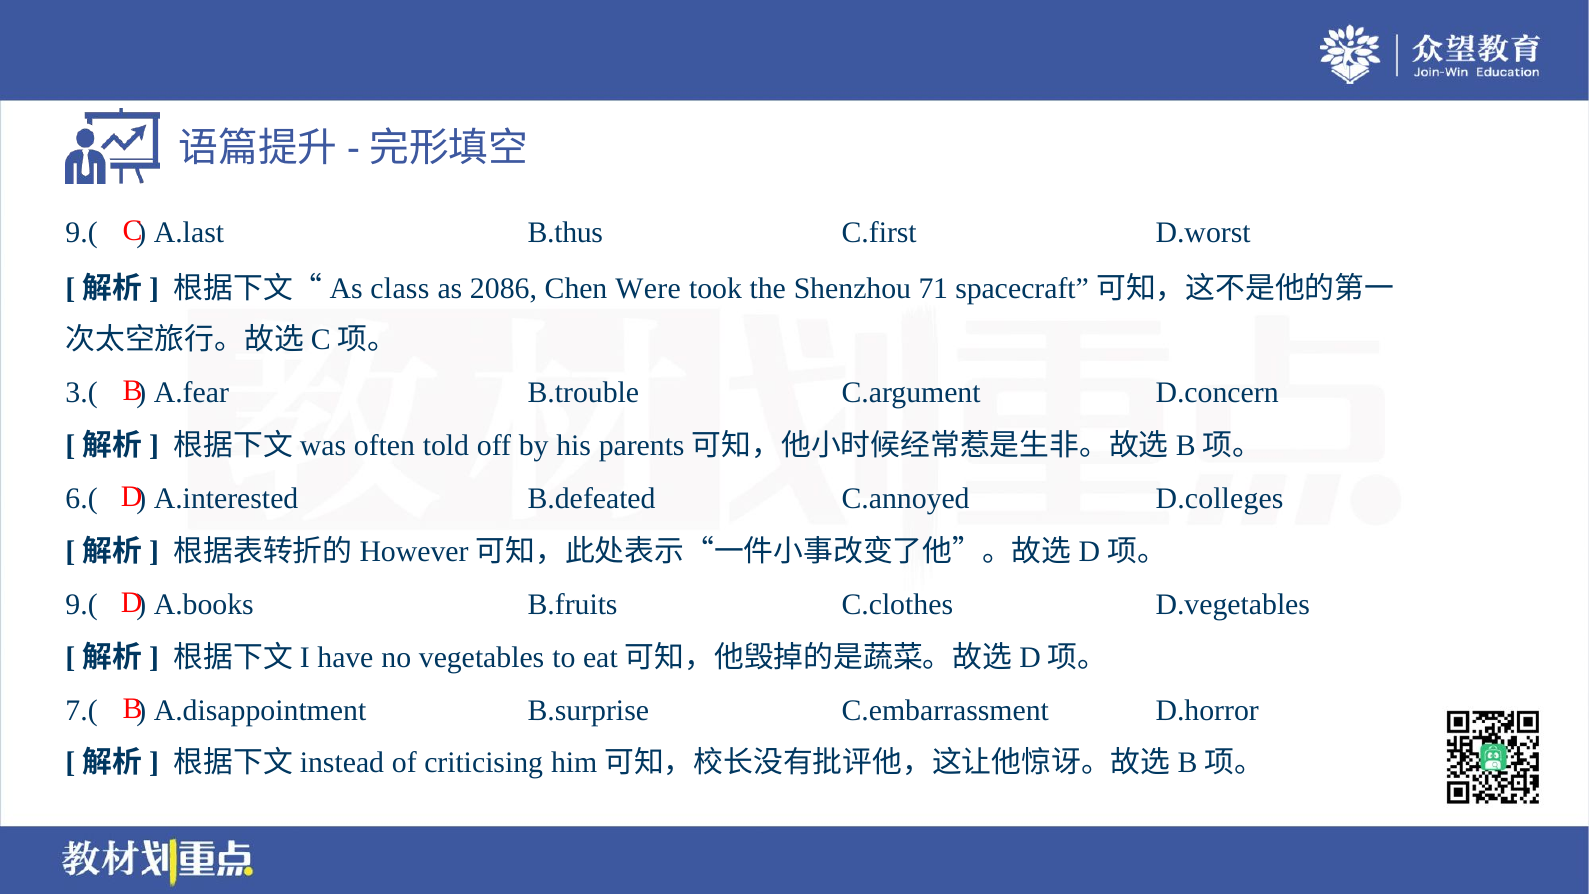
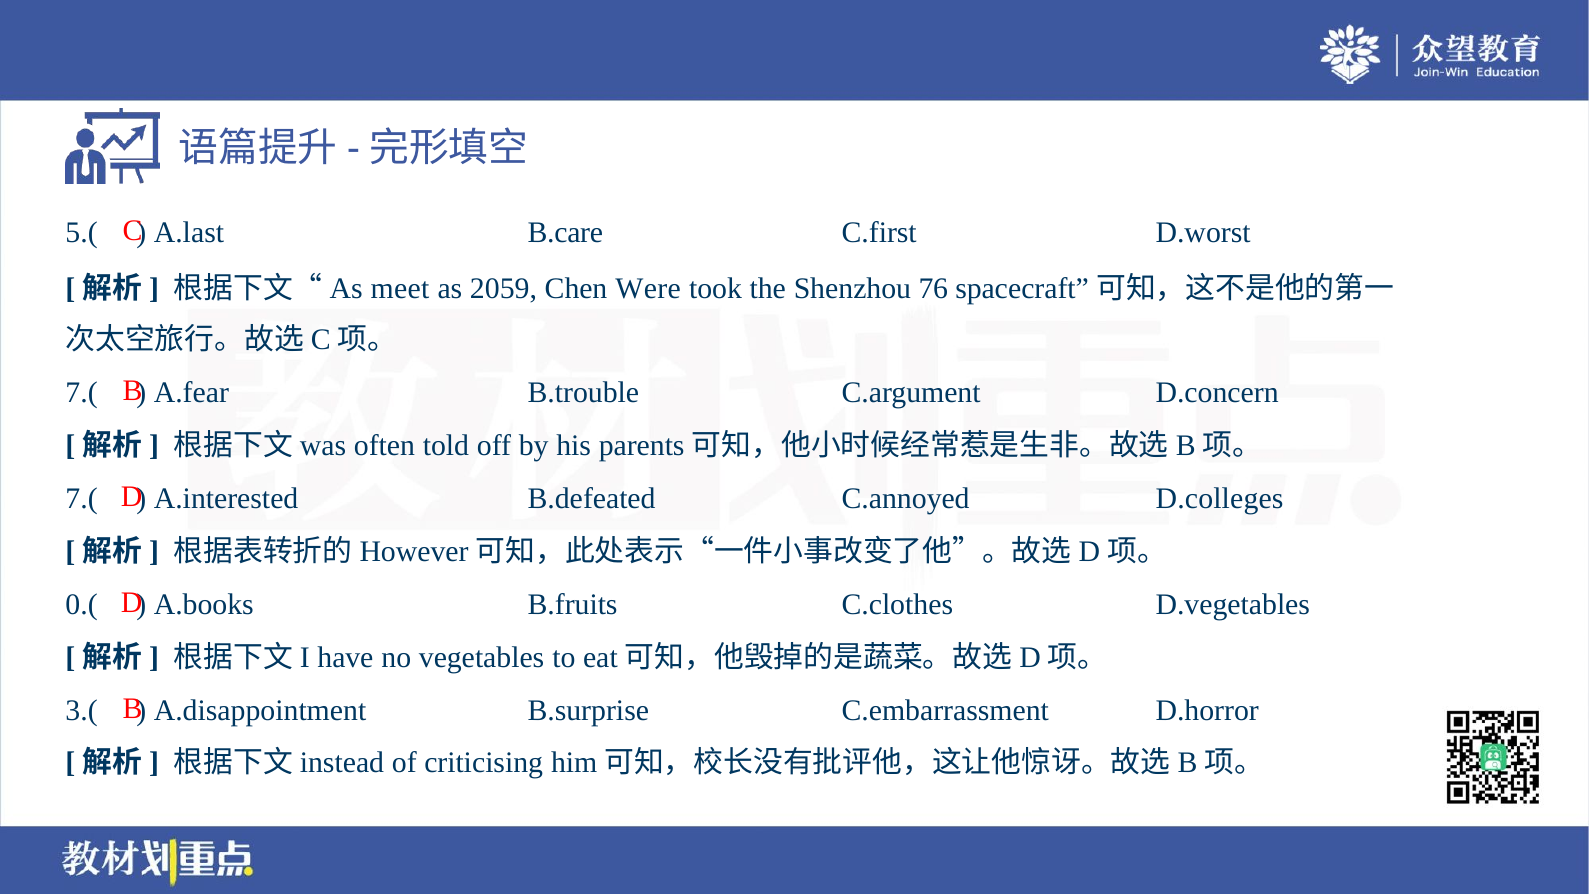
9.(: 9.( -> 5.( (82, 232)
B.thus: B.thus -> B.care (565, 232)
class: class -> meet (400, 288)
2086: 2086 -> 2059 (503, 288)
71: 71 -> 76 (933, 288)
3.(: 3.( -> 7.( (82, 393)
6.(: 6.( -> 7.( (82, 498)
9.(: 9.( -> 0.( (82, 604)
7.(: 7.( -> 3.( (82, 710)
